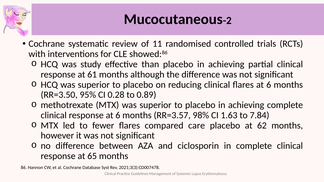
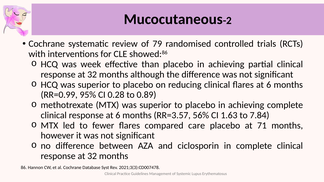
11: 11 -> 79 (157, 44)
study: study -> week (91, 64)
61: 61 -> 32 (92, 75)
RR=3.50: RR=3.50 -> RR=0.99 (59, 95)
98%: 98% -> 56% (201, 115)
62: 62 -> 71 (262, 126)
65: 65 -> 32 (92, 156)
